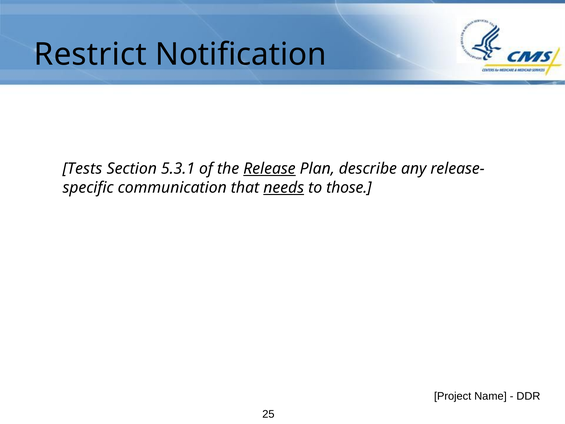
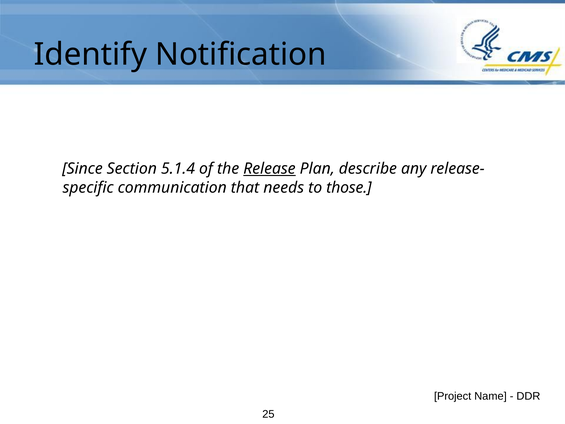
Restrict: Restrict -> Identify (90, 54)
Tests: Tests -> Since (82, 169)
5.3.1: 5.3.1 -> 5.1.4 (178, 169)
needs underline: present -> none (284, 188)
